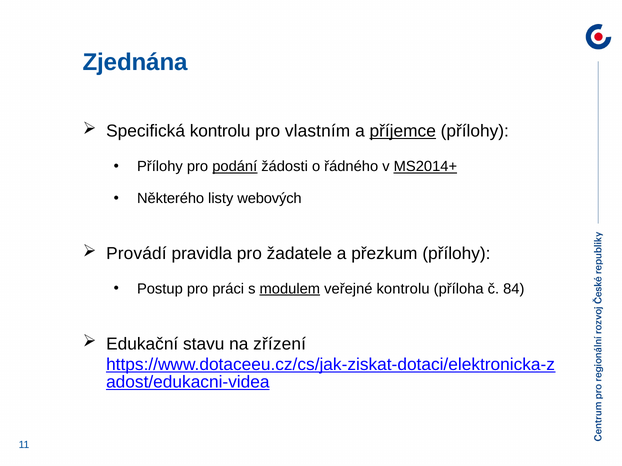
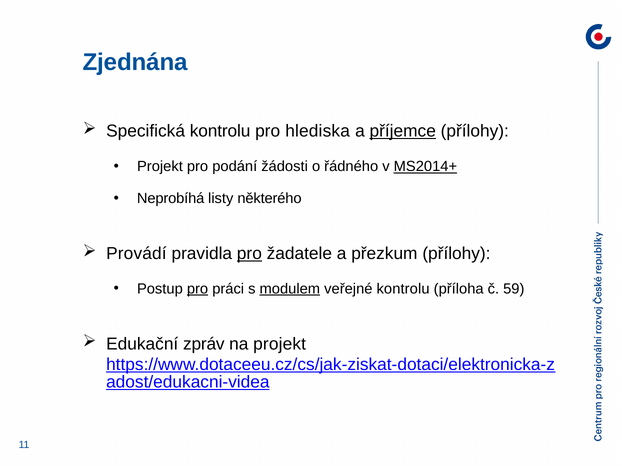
vlastním: vlastním -> hlediska (318, 131)
Přílohy: Přílohy -> Projekt (160, 167)
podání underline: present -> none (235, 167)
Některého: Některého -> Neprobíhá (171, 199)
webových: webových -> některého (269, 199)
pro underline: none -> present (249, 254)
pro underline: none -> present (198, 289)
84: 84 -> 59 (514, 289)
stavu: stavu -> zpráv (204, 344)
na zřízení: zřízení -> projekt (280, 344)
